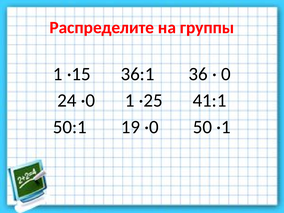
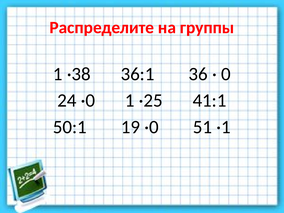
·15: ·15 -> ·38 (79, 74)
50: 50 -> 51 (202, 127)
